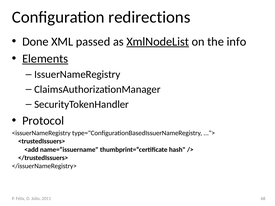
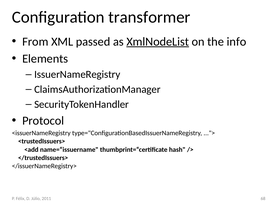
redirections: redirections -> transformer (149, 17)
Done: Done -> From (35, 42)
Elements underline: present -> none (45, 59)
